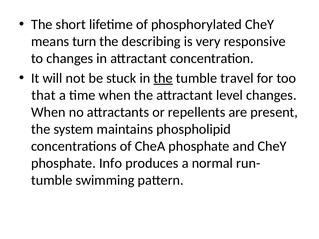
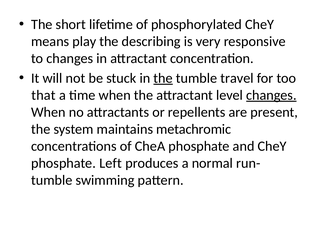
turn: turn -> play (84, 41)
changes underline: none -> present (271, 95)
phospholipid: phospholipid -> metachromic (194, 129)
Info: Info -> Left (111, 163)
